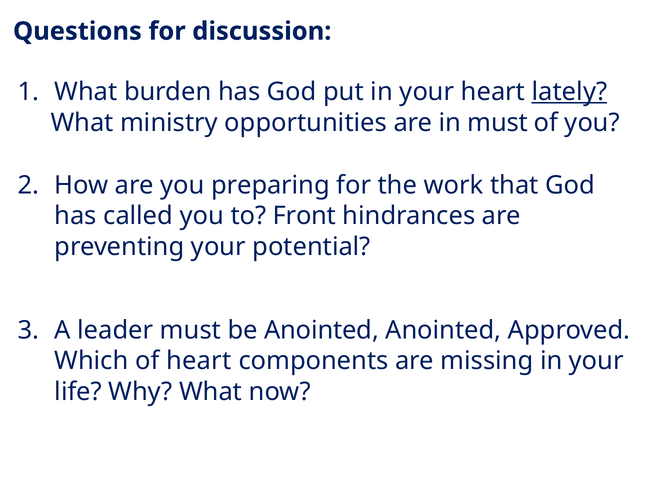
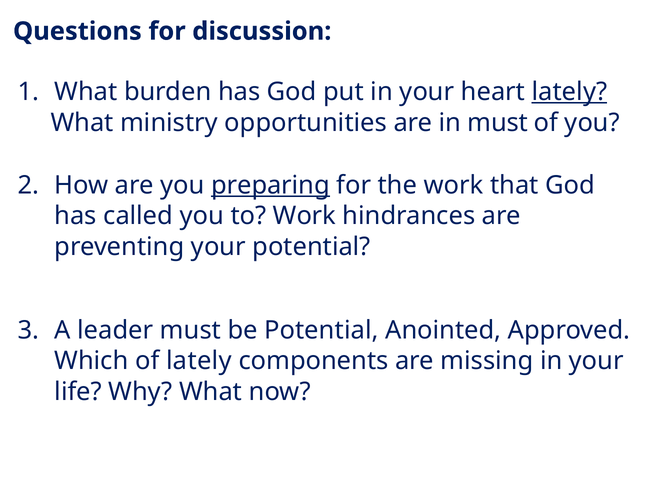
preparing underline: none -> present (270, 185)
to Front: Front -> Work (304, 216)
be Anointed: Anointed -> Potential (321, 330)
of heart: heart -> lately (199, 361)
